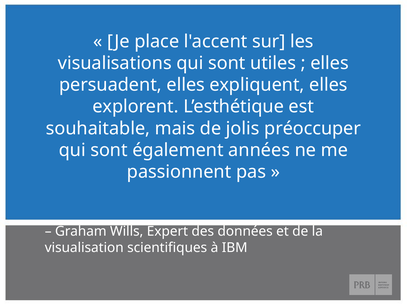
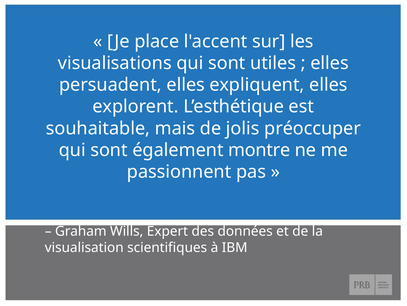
années: années -> montre (259, 150)
